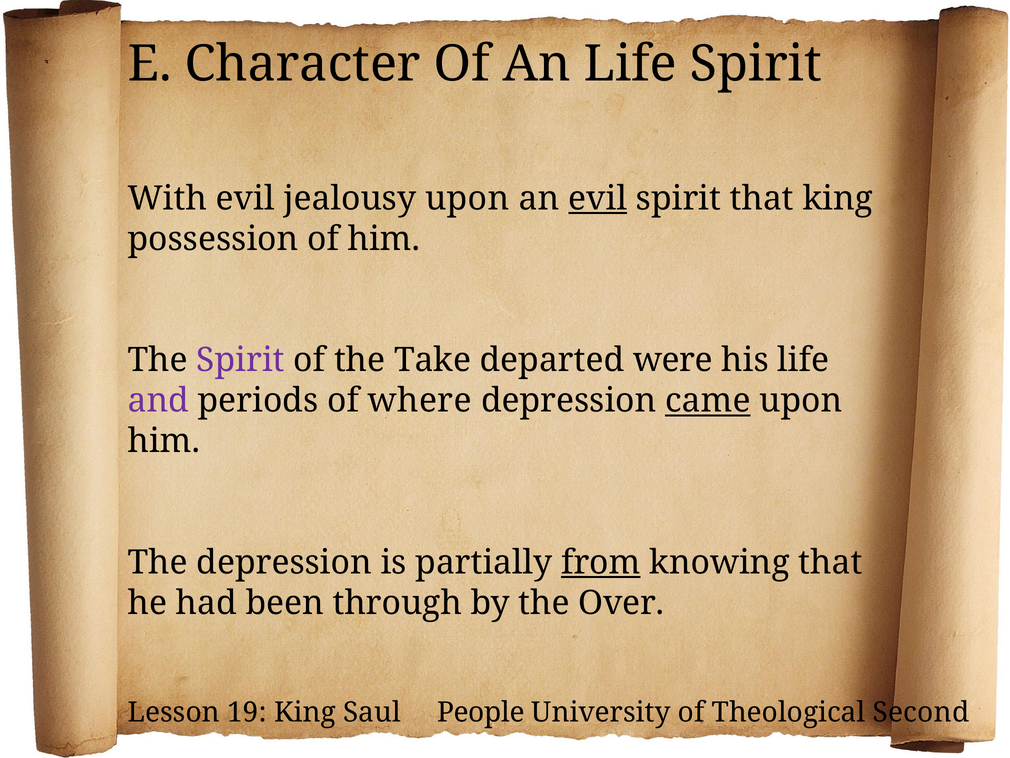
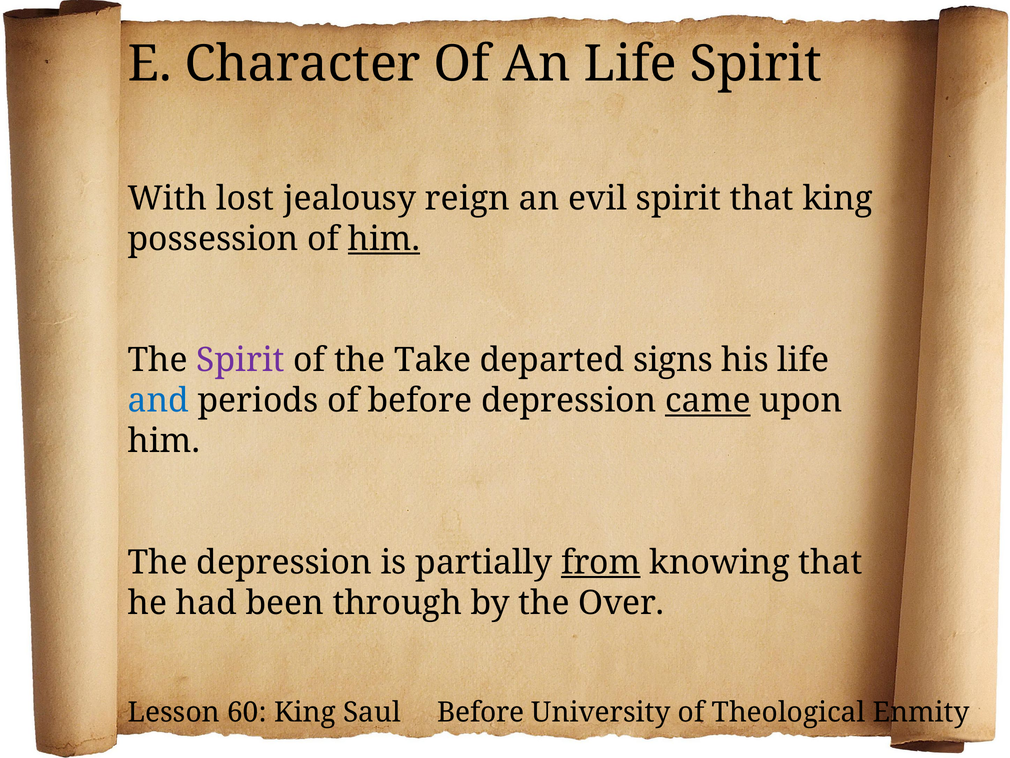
With evil: evil -> lost (245, 199)
jealousy upon: upon -> reign (467, 199)
evil underline: present -> none (598, 199)
him underline: none -> present (384, 239)
were: were -> signs (673, 360)
and colour: purple -> blue (158, 401)
of where: where -> before (420, 401)
19: 19 -> 60 (247, 712)
Saul People: People -> Before (481, 712)
Second: Second -> Enmity (921, 712)
